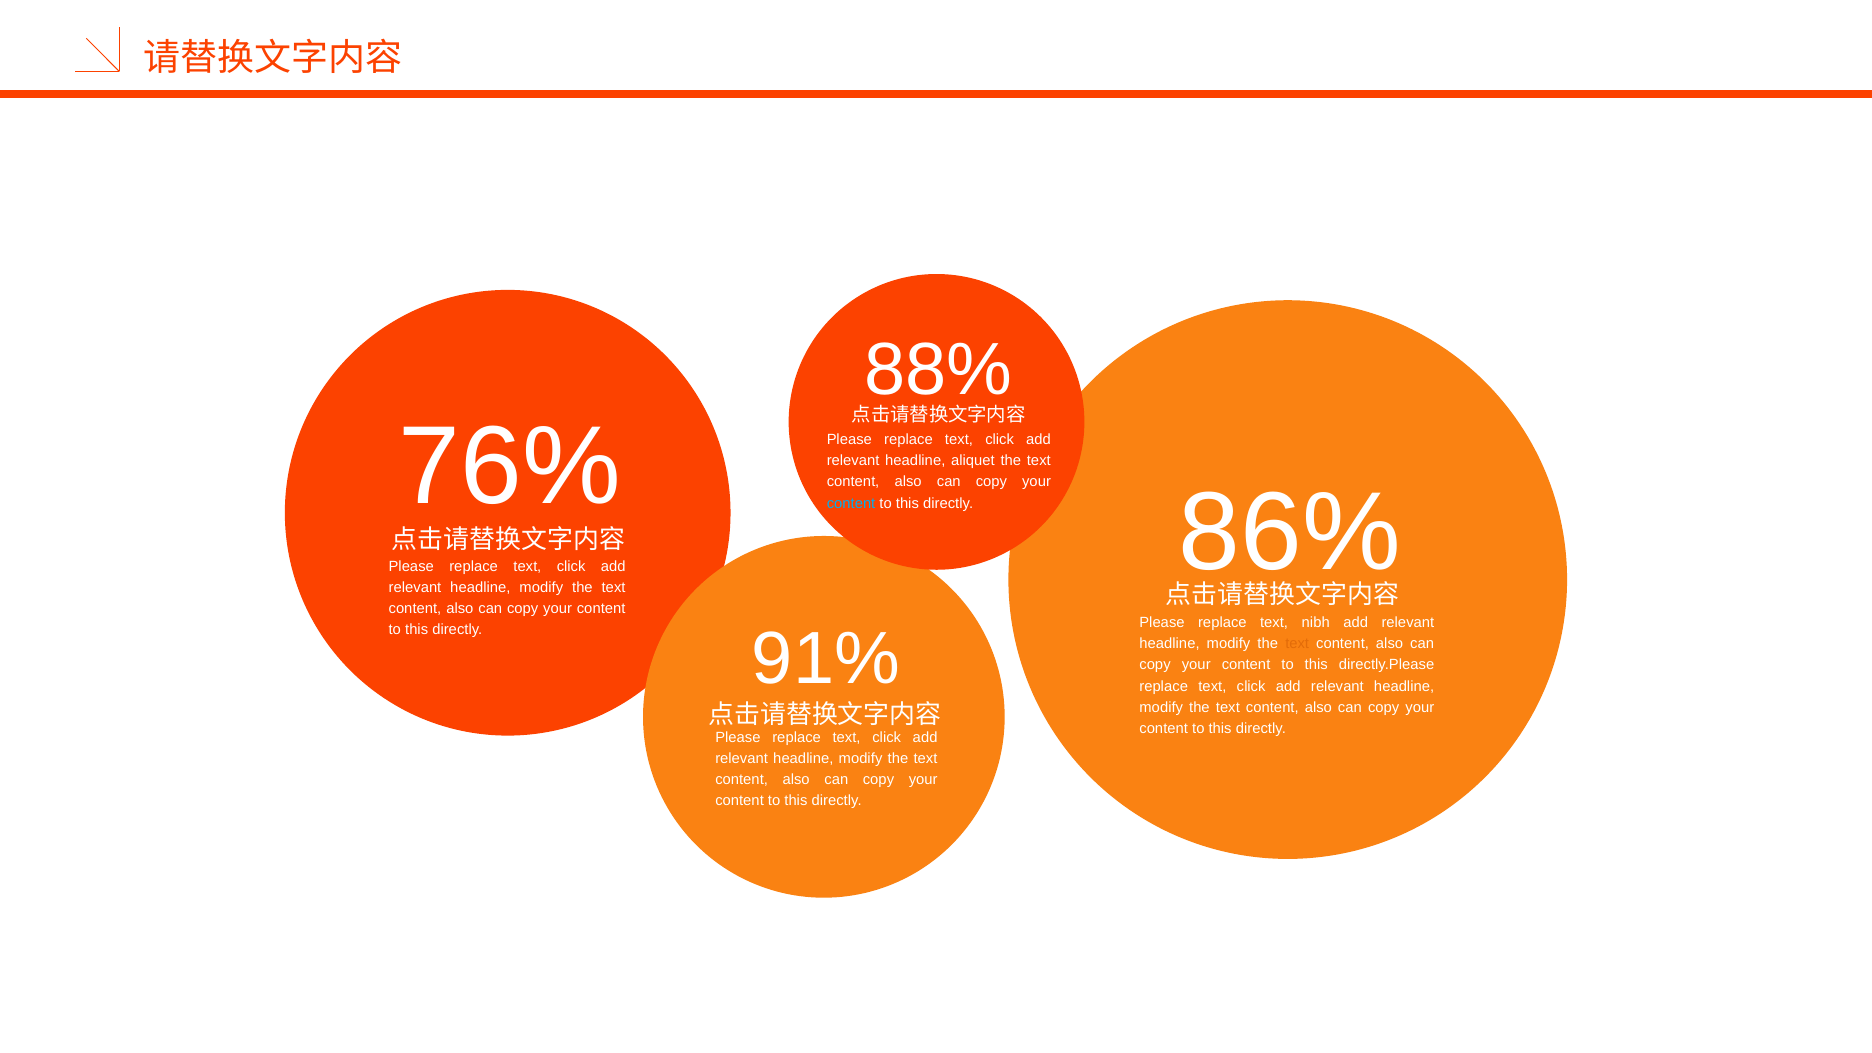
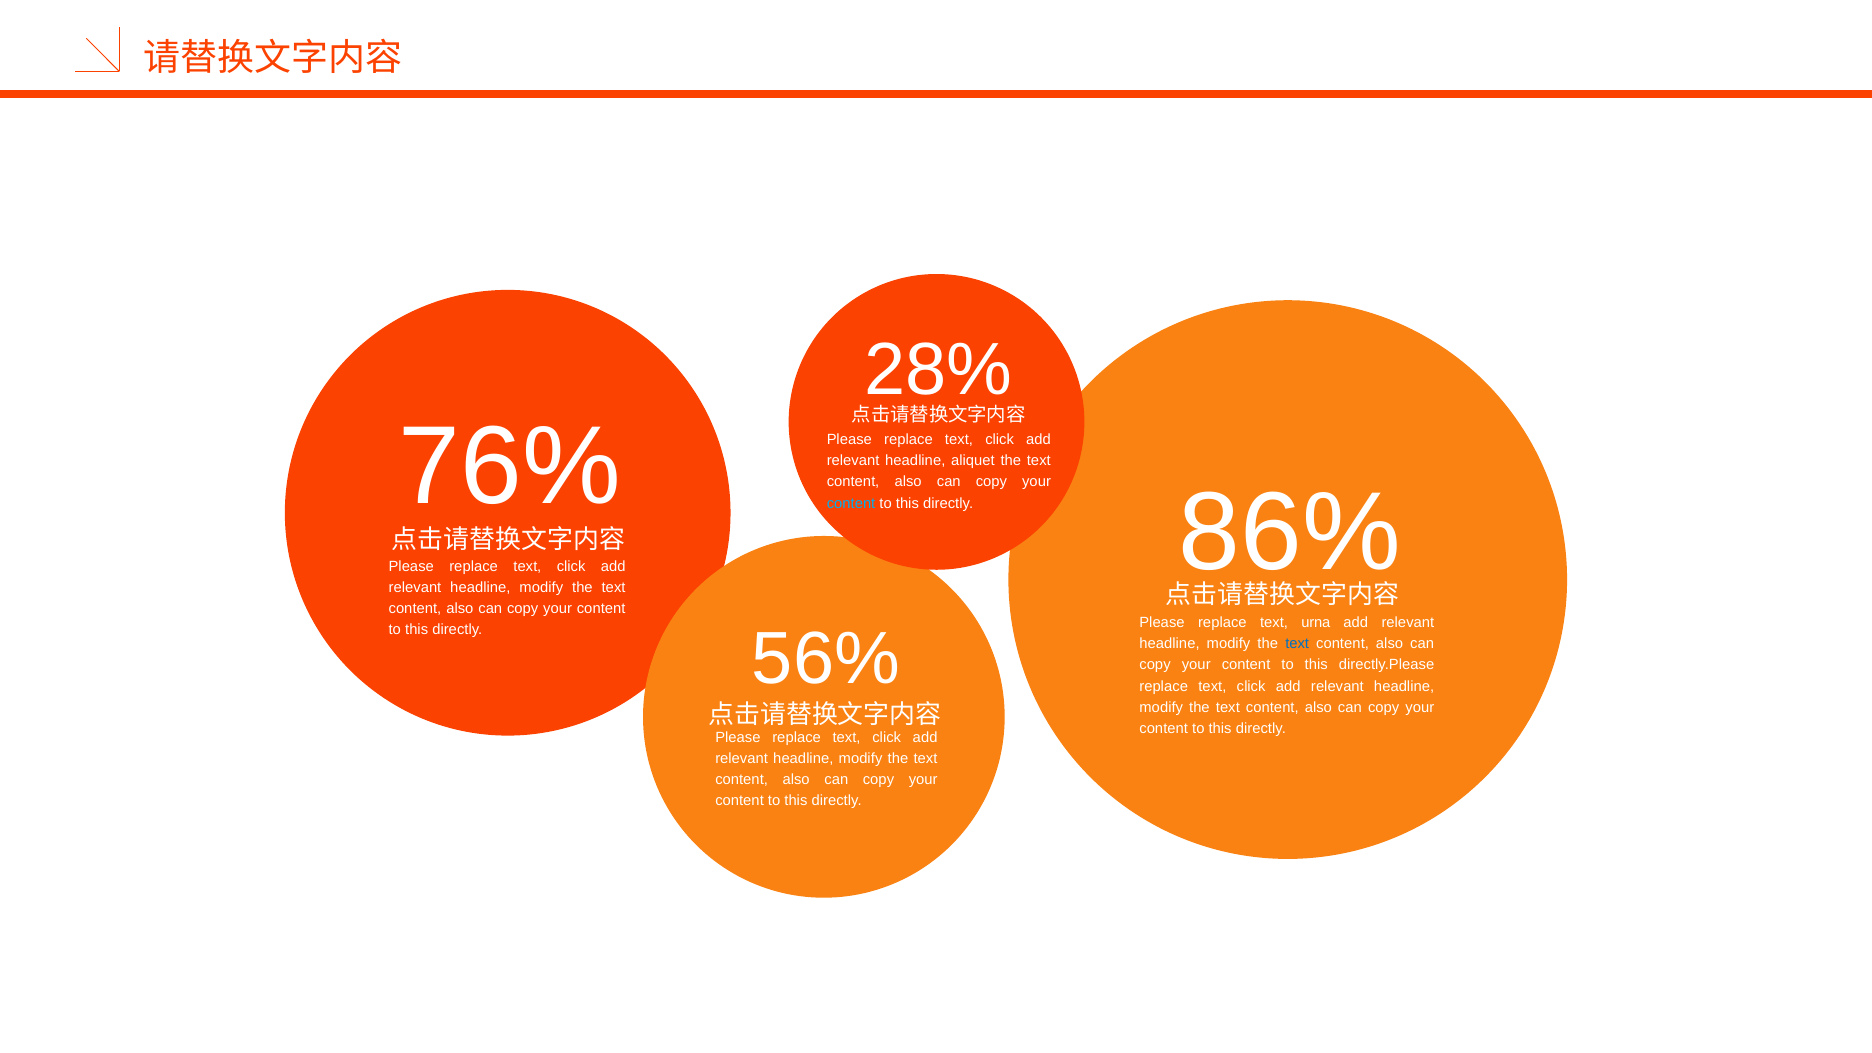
88%: 88% -> 28% (938, 370)
nibh: nibh -> urna (1316, 623)
91%: 91% -> 56% (826, 659)
text colour: orange -> blue (1297, 644)
